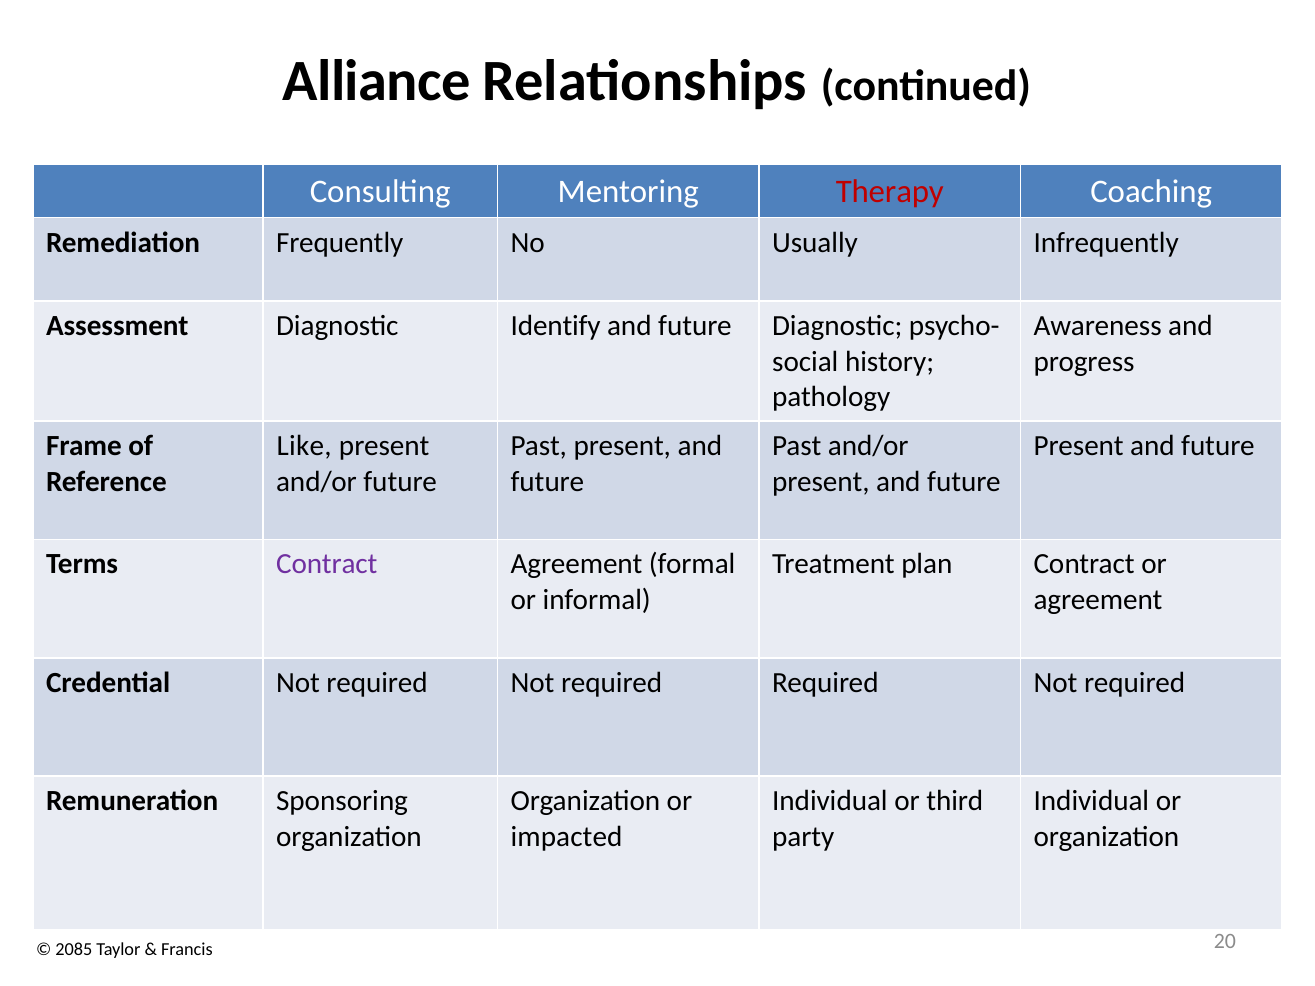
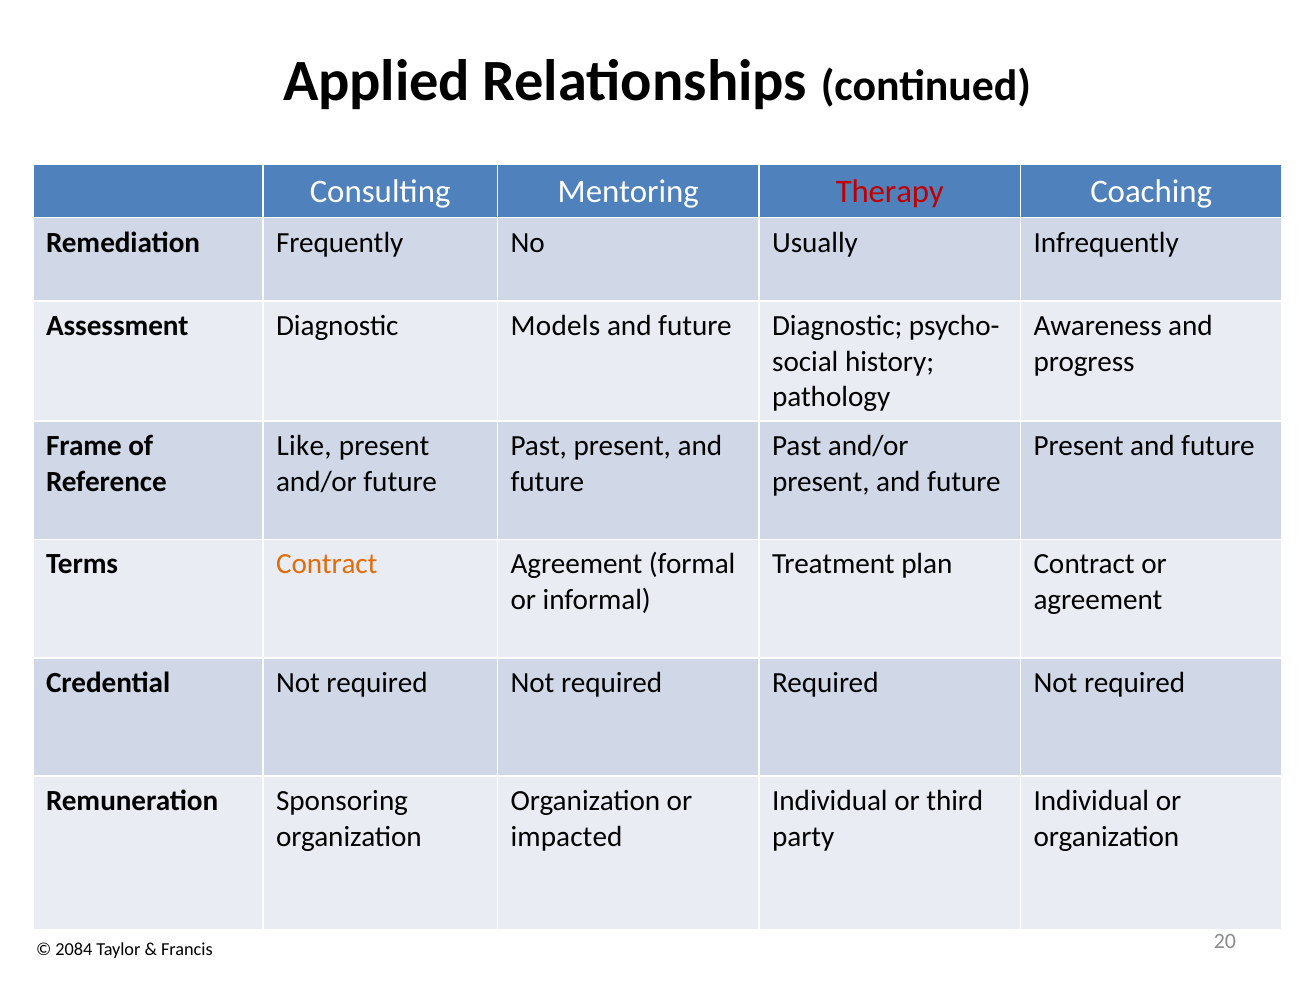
Alliance: Alliance -> Applied (377, 81)
Identify: Identify -> Models (555, 326)
Contract colour: purple -> orange (327, 564)
2085: 2085 -> 2084 (74, 950)
